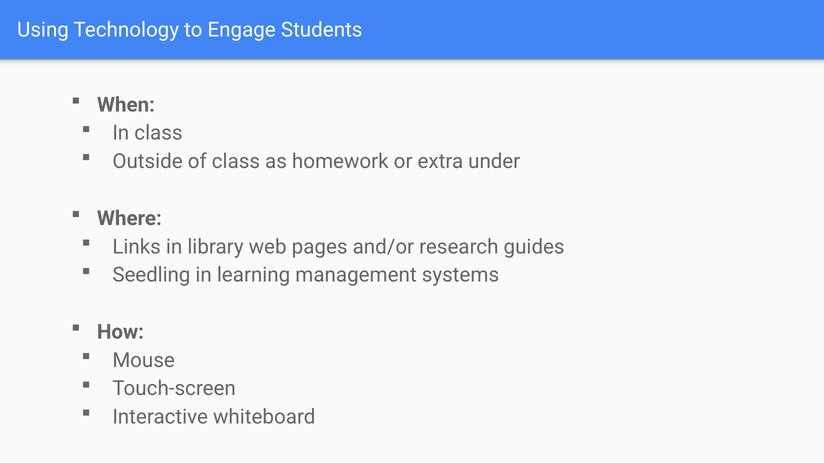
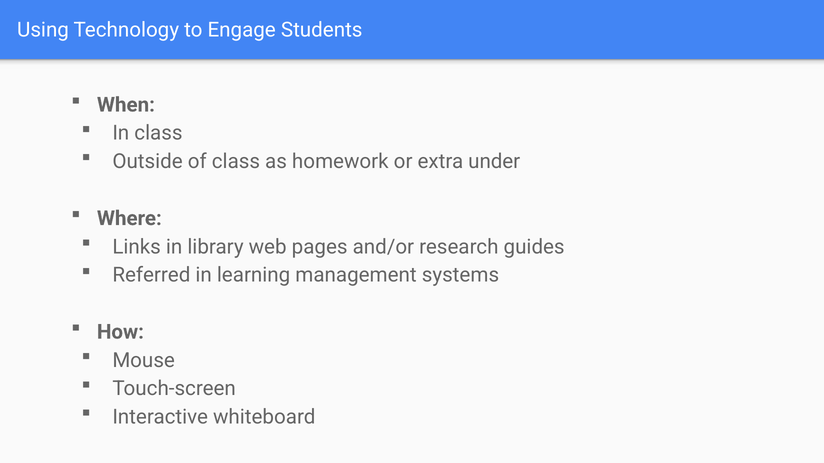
Seedling: Seedling -> Referred (151, 275)
